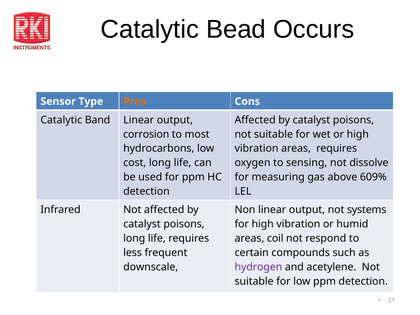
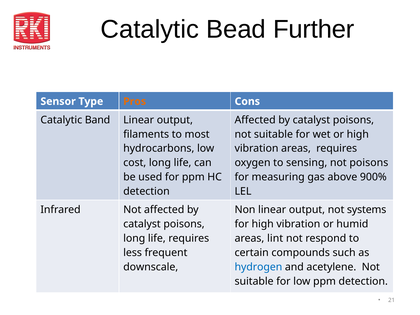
Occurs: Occurs -> Further (314, 29)
corrosion: corrosion -> filaments (146, 134)
not dissolve: dissolve -> poisons (369, 163)
609%: 609% -> 900% (373, 177)
coil: coil -> lint (275, 238)
hydrogen colour: purple -> blue (258, 267)
